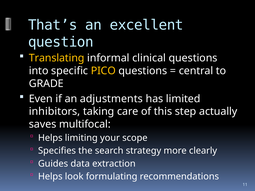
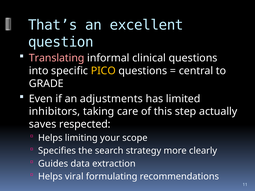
Translating colour: yellow -> pink (57, 58)
multifocal: multifocal -> respected (85, 124)
look: look -> viral (74, 177)
